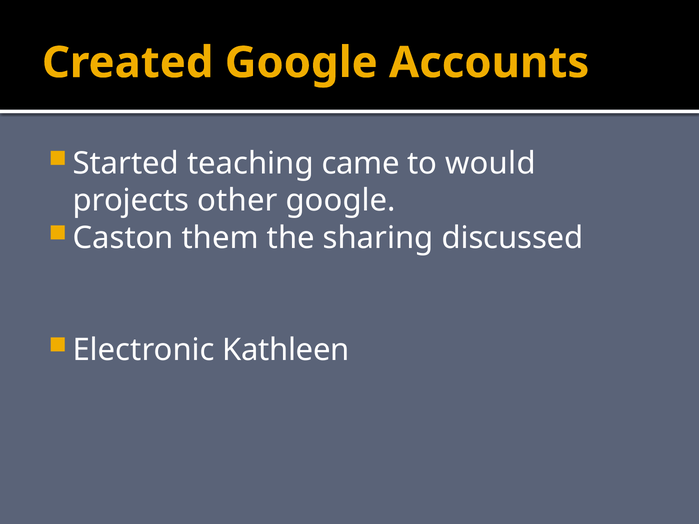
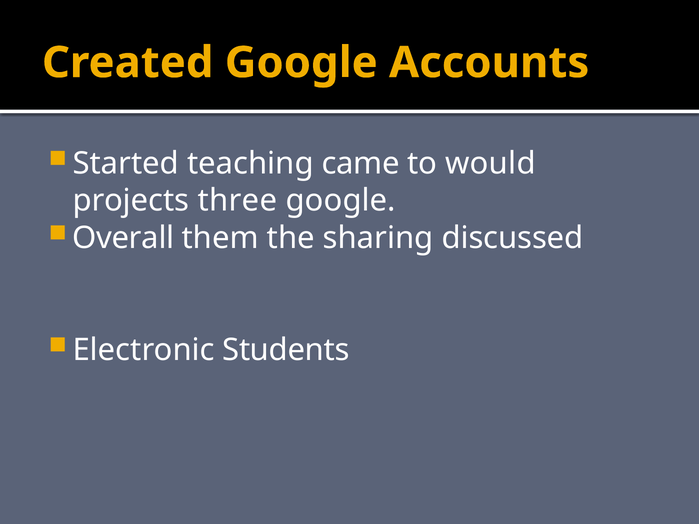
other: other -> three (237, 201)
Caston: Caston -> Overall (123, 238)
Kathleen: Kathleen -> Students (286, 350)
